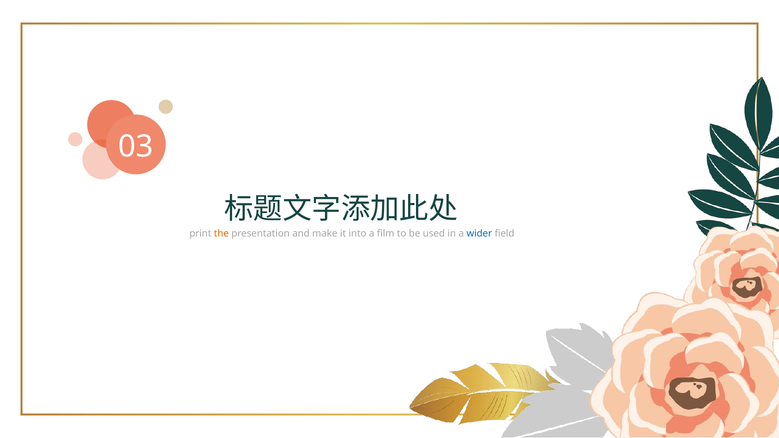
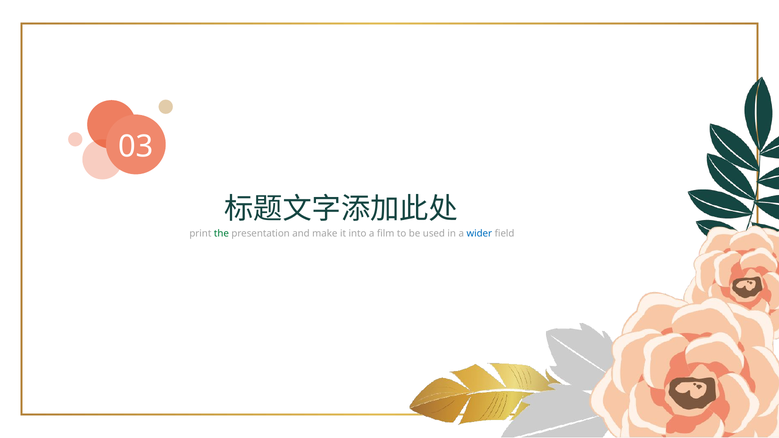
the colour: orange -> green (221, 234)
